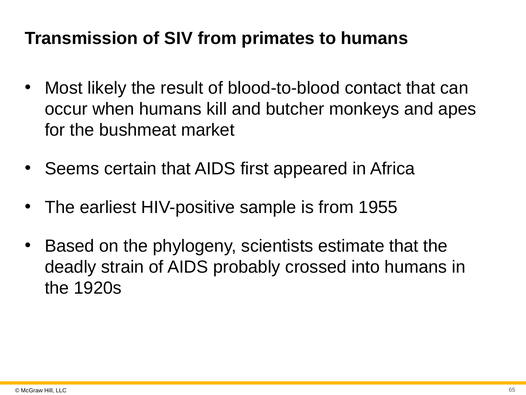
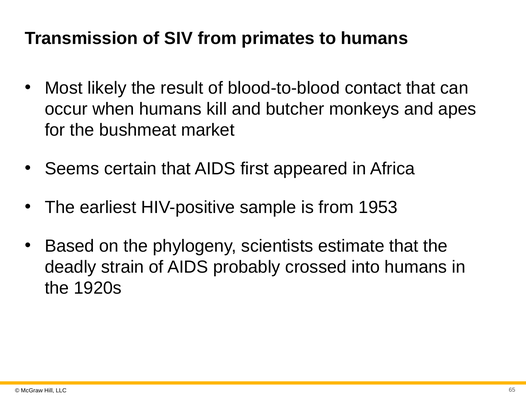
1955: 1955 -> 1953 (378, 207)
